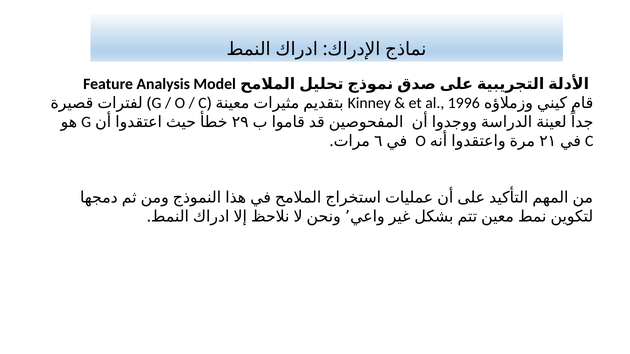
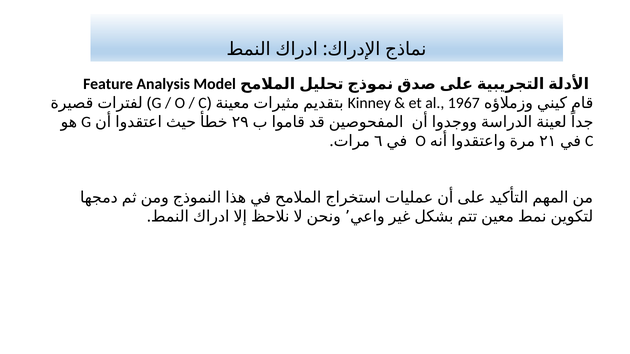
1996: 1996 -> 1967 (464, 103)
